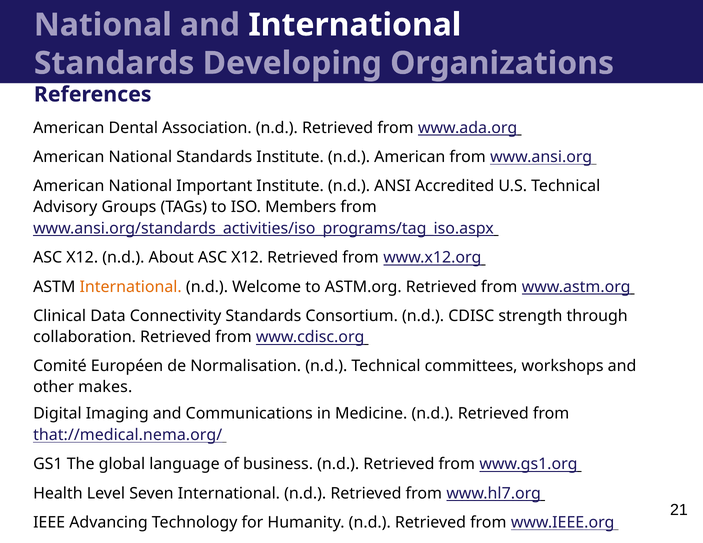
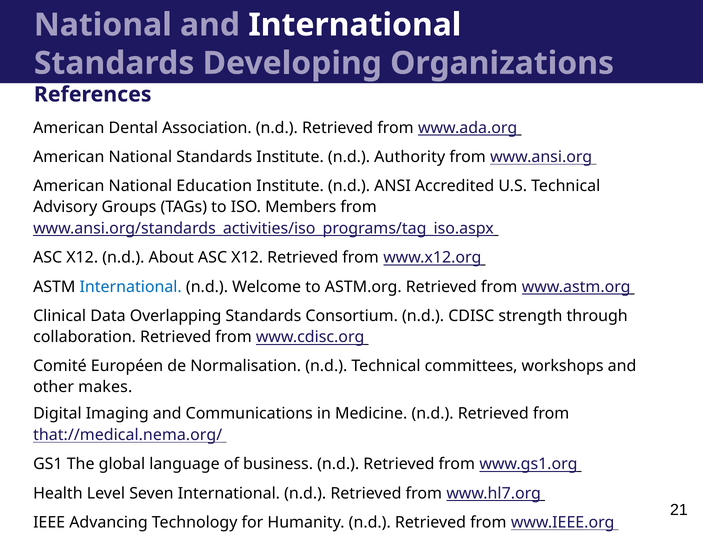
n.d American: American -> Authority (410, 157)
Important: Important -> Education (214, 186)
International colour: orange -> blue (131, 287)
Connectivity: Connectivity -> Overlapping (176, 316)
